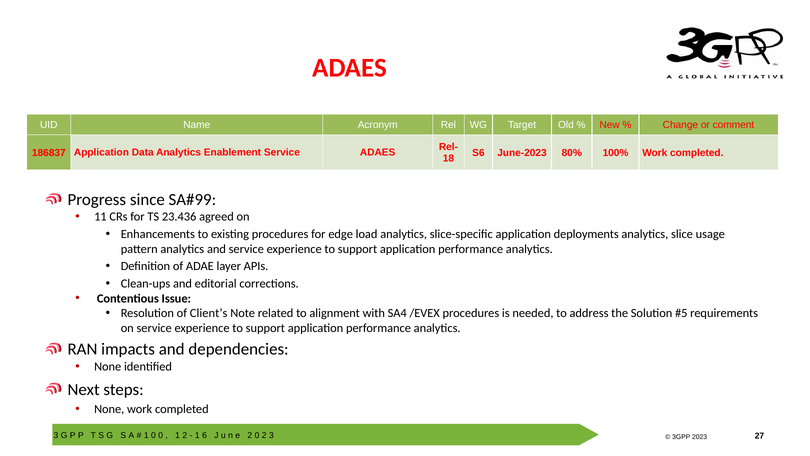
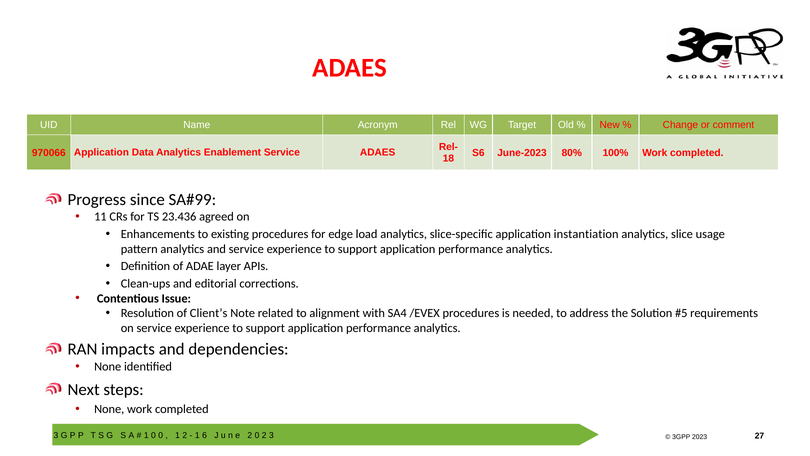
186837: 186837 -> 970066 (49, 153)
deployments: deployments -> instantiation (586, 234)
